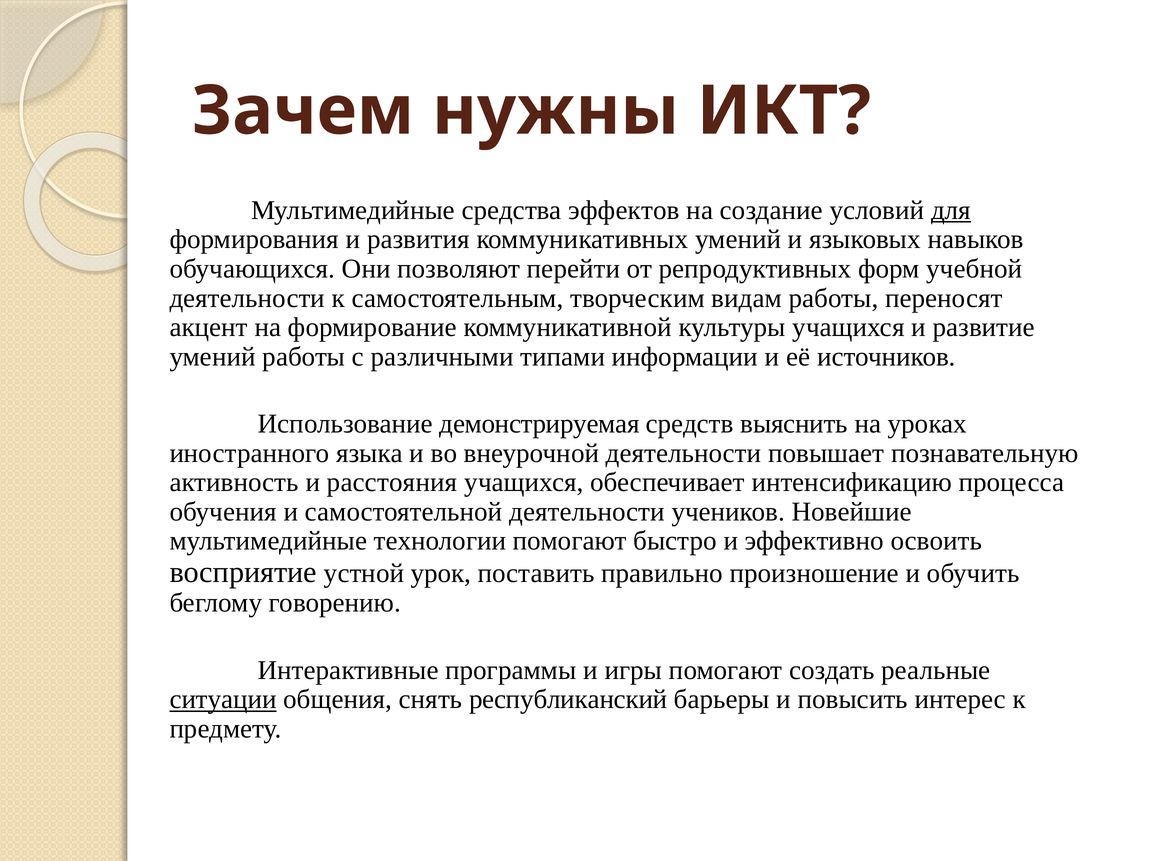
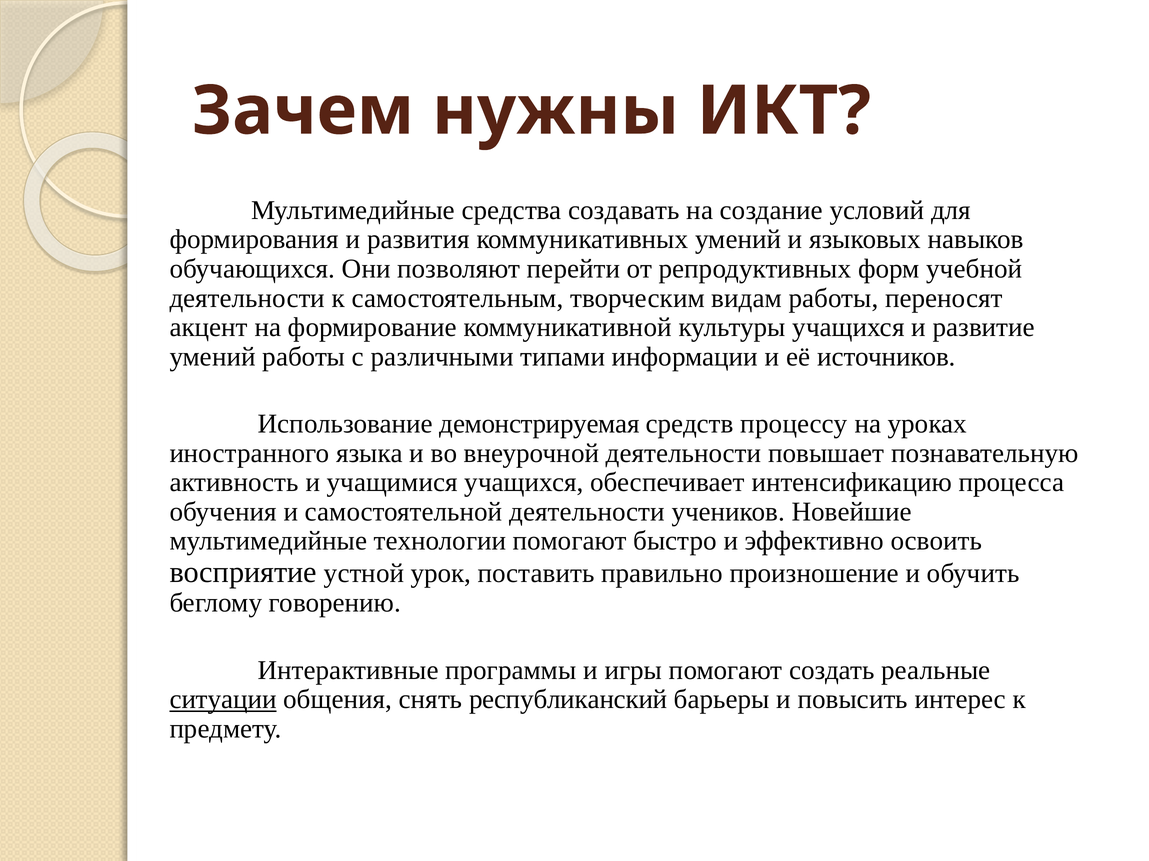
эффектов: эффектов -> создавать (624, 210)
для underline: present -> none (951, 210)
выяснить: выяснить -> процессу (794, 424)
расстояния: расстояния -> учащимися (392, 483)
